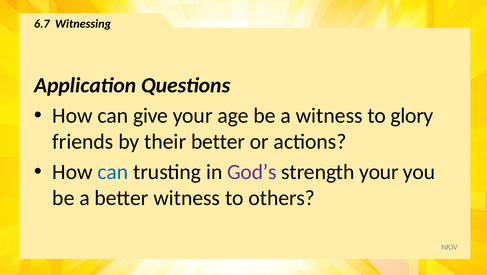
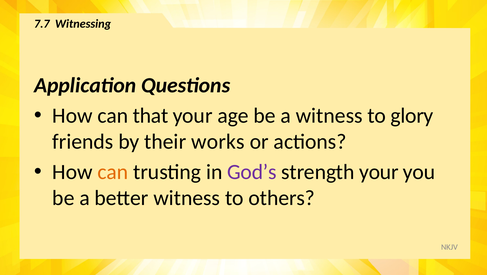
6.7: 6.7 -> 7.7 (42, 24)
give: give -> that (151, 116)
their better: better -> works (218, 142)
can colour: blue -> orange (113, 172)
